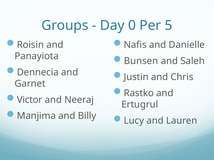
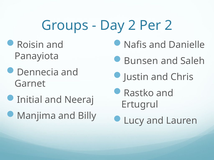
Day 0: 0 -> 2 (132, 25)
Per 5: 5 -> 2 (168, 25)
Victor: Victor -> Initial (30, 100)
